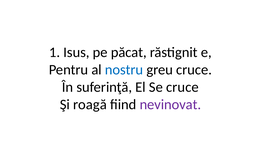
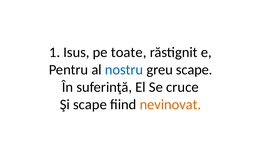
păcat: păcat -> toate (129, 52)
greu cruce: cruce -> scape (194, 70)
Şi roagă: roagă -> scape (90, 104)
nevinovat colour: purple -> orange (170, 104)
